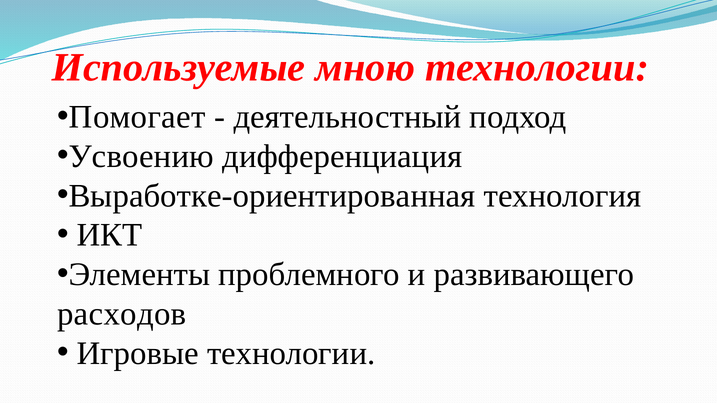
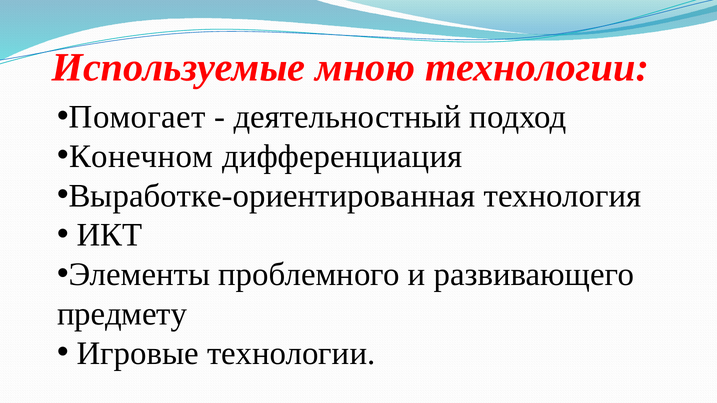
Усвоению: Усвоению -> Конечном (141, 156)
расходов: расходов -> предмету (122, 314)
